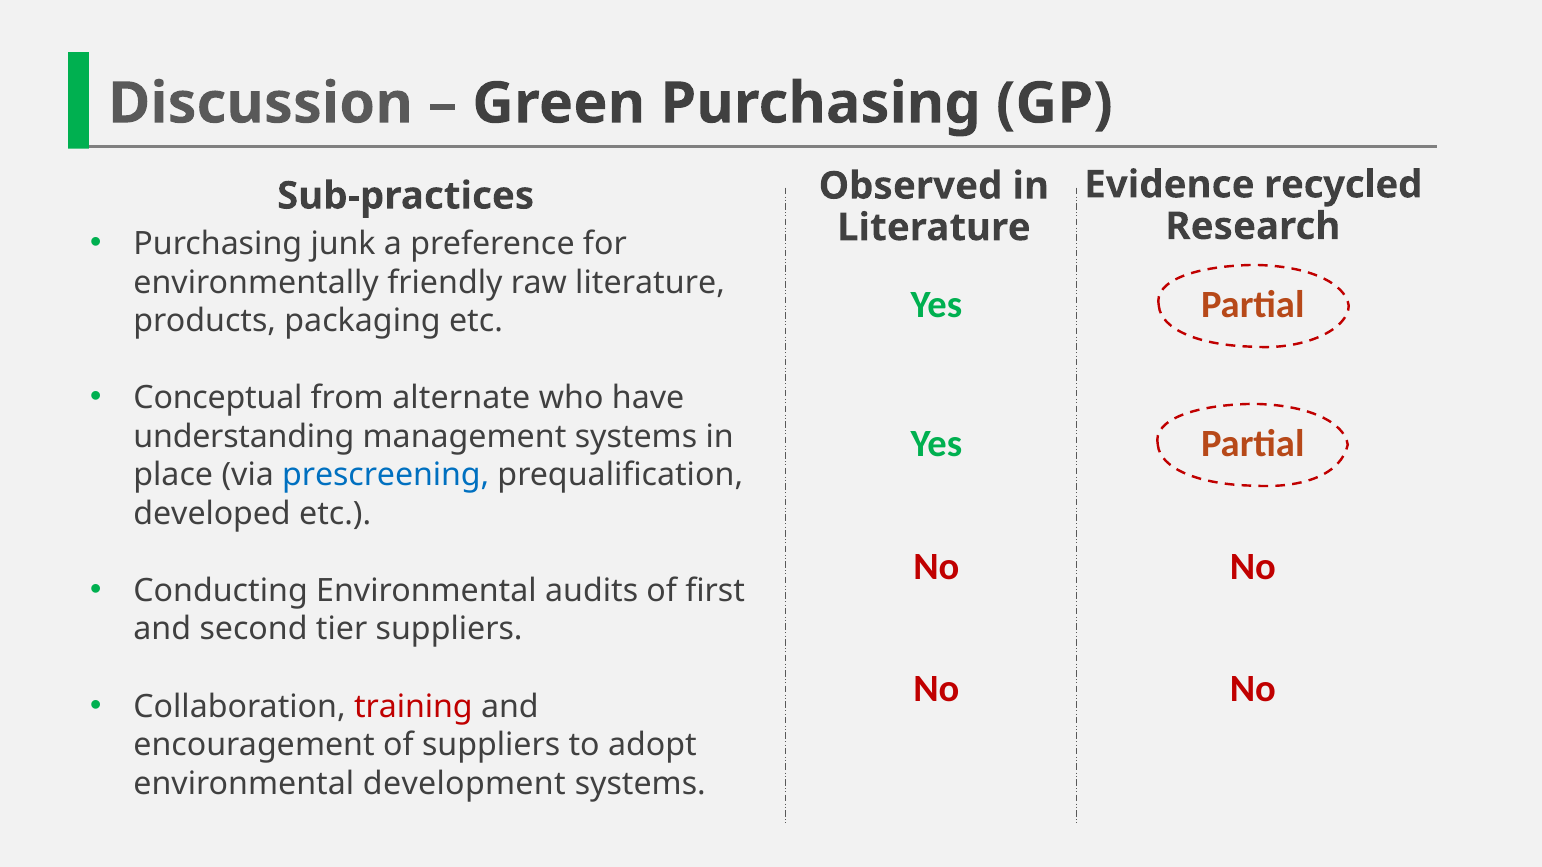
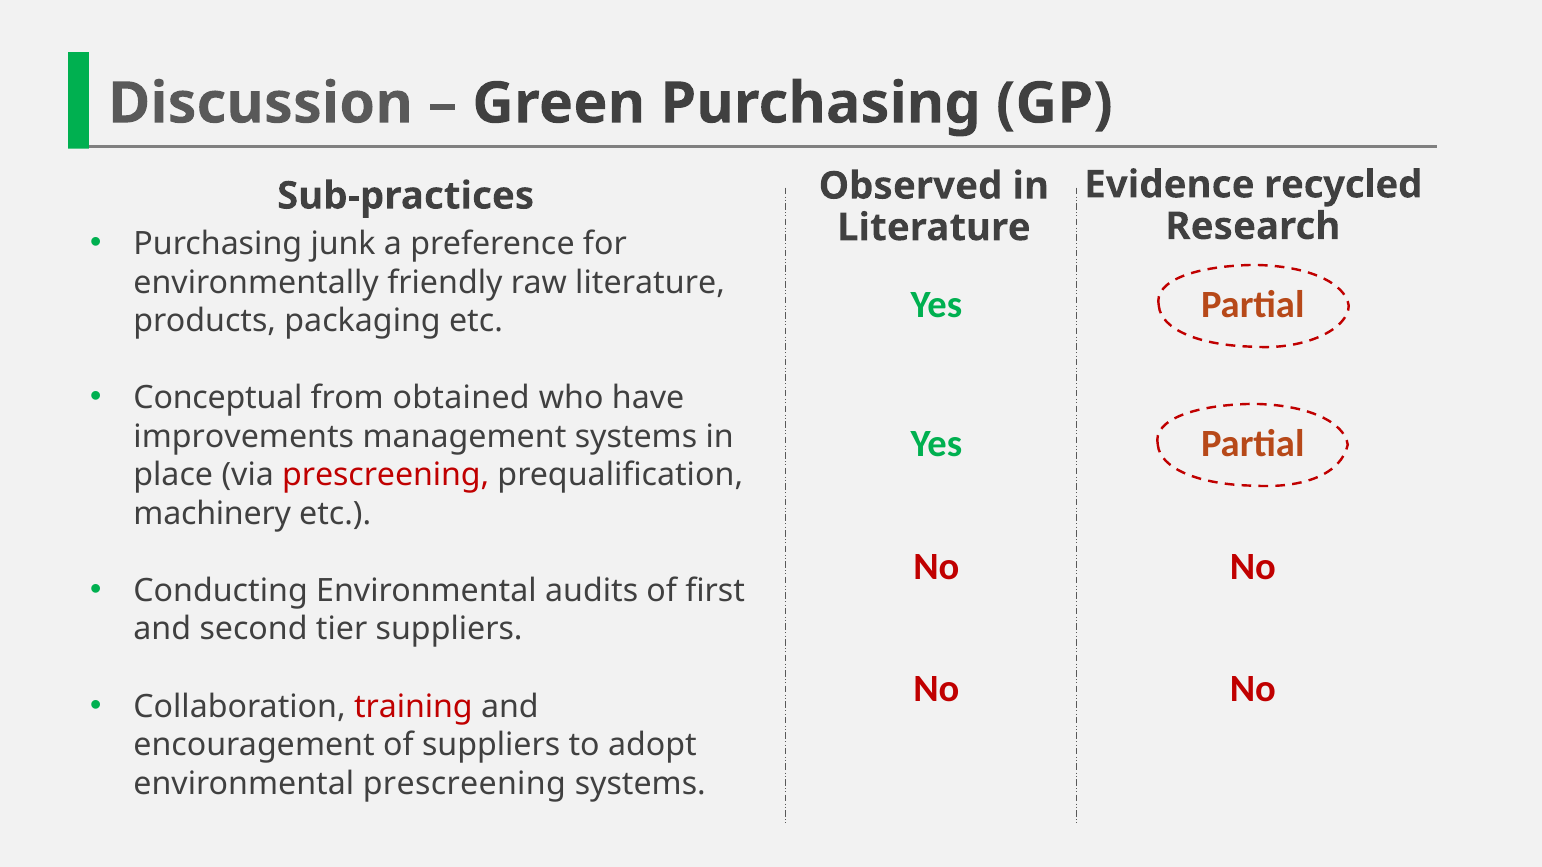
alternate: alternate -> obtained (461, 398)
understanding: understanding -> improvements (244, 437)
prescreening colour: blue -> red (386, 475)
developed: developed -> machinery (212, 514)
environmental development: development -> prescreening (464, 784)
